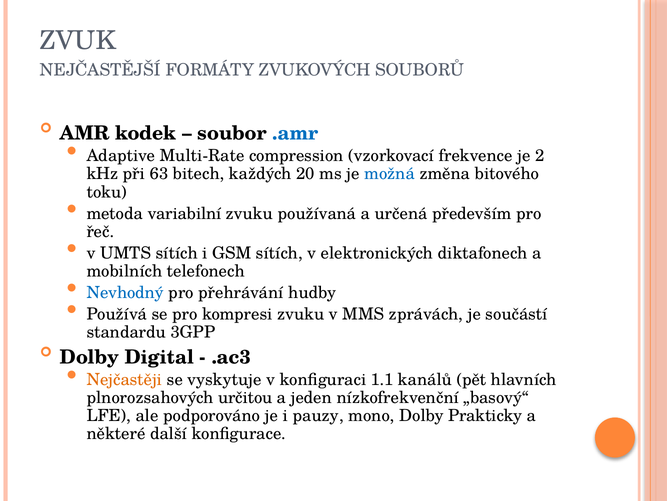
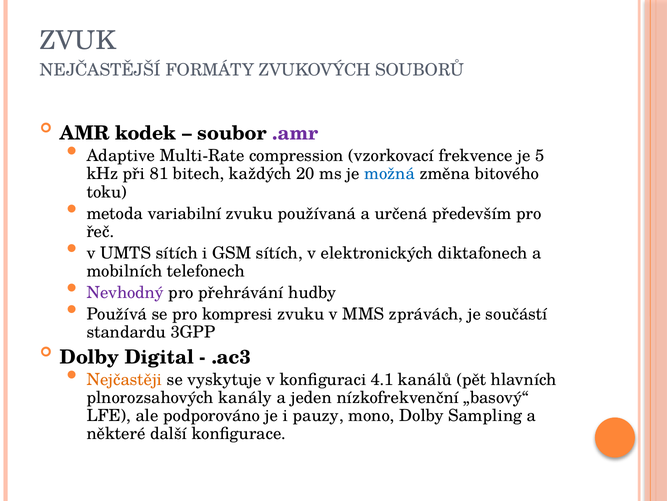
.amr colour: blue -> purple (296, 133)
2: 2 -> 5 (540, 156)
63: 63 -> 81 (159, 174)
Nevhodný colour: blue -> purple (125, 292)
1.1: 1.1 -> 4.1 (382, 379)
určitou: určitou -> kanály (245, 397)
Prakticky: Prakticky -> Sampling (485, 415)
